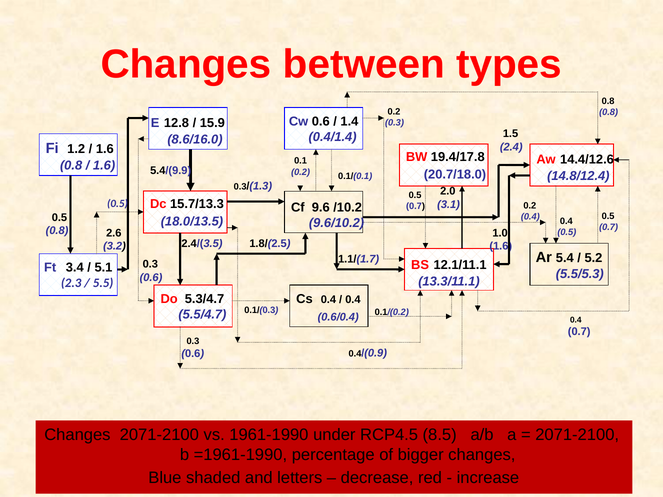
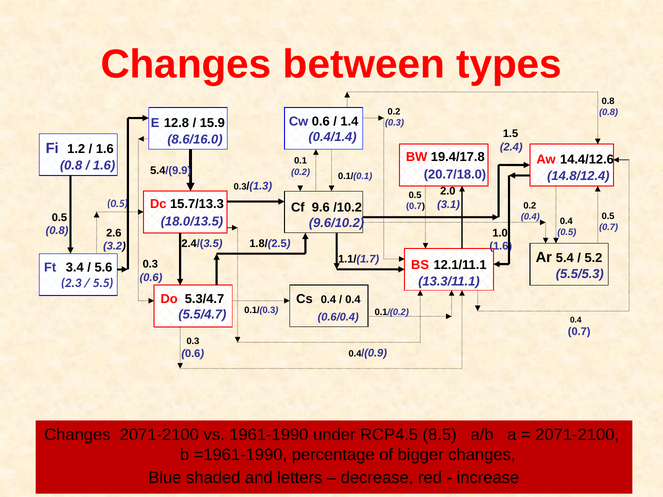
5.1: 5.1 -> 5.6 (103, 268)
